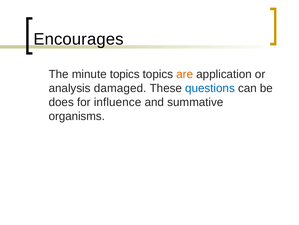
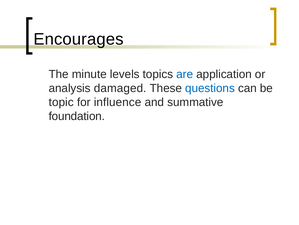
minute topics: topics -> levels (125, 74)
are colour: orange -> blue (185, 74)
does: does -> topic (61, 102)
organisms: organisms -> foundation (77, 116)
